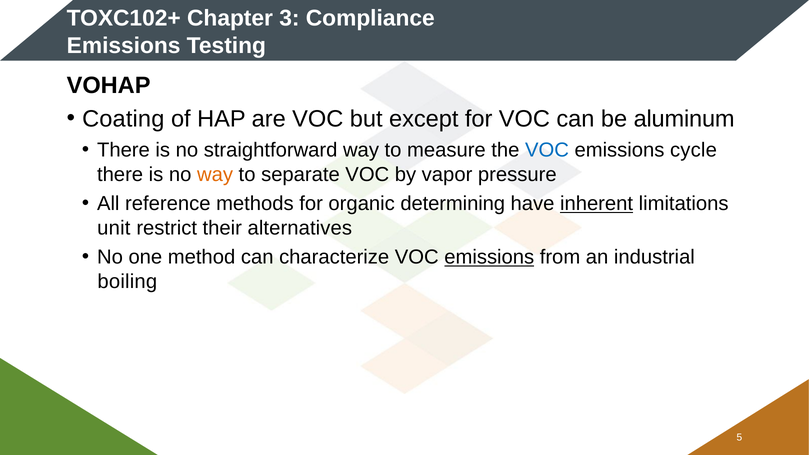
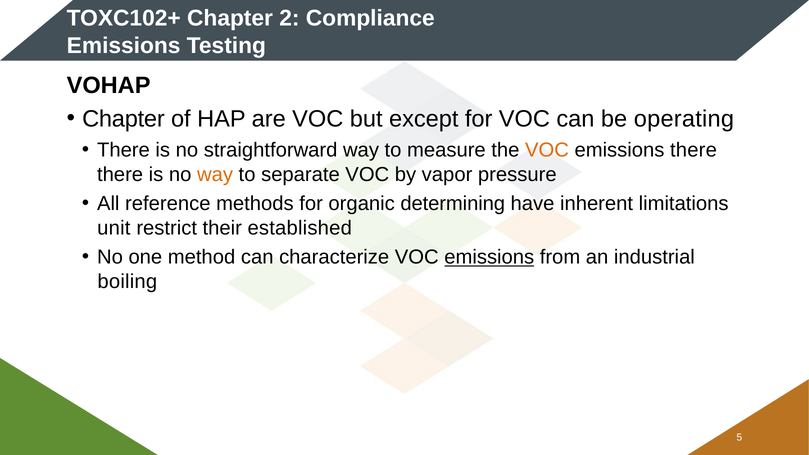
3: 3 -> 2 (289, 18)
Coating: Coating -> Chapter (123, 119)
aluminum: aluminum -> operating (684, 119)
VOC colour: blue -> orange (547, 150)
emissions cycle: cycle -> there (693, 150)
inherent underline: present -> none (597, 204)
alternatives: alternatives -> established (300, 228)
